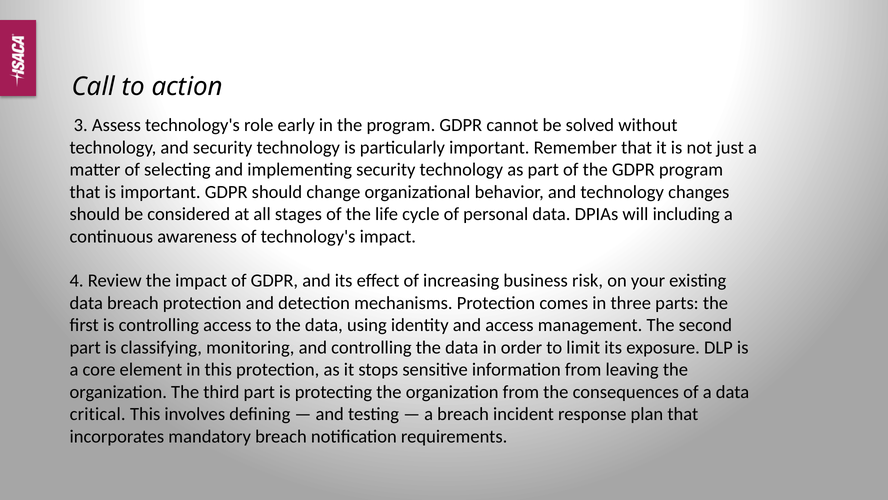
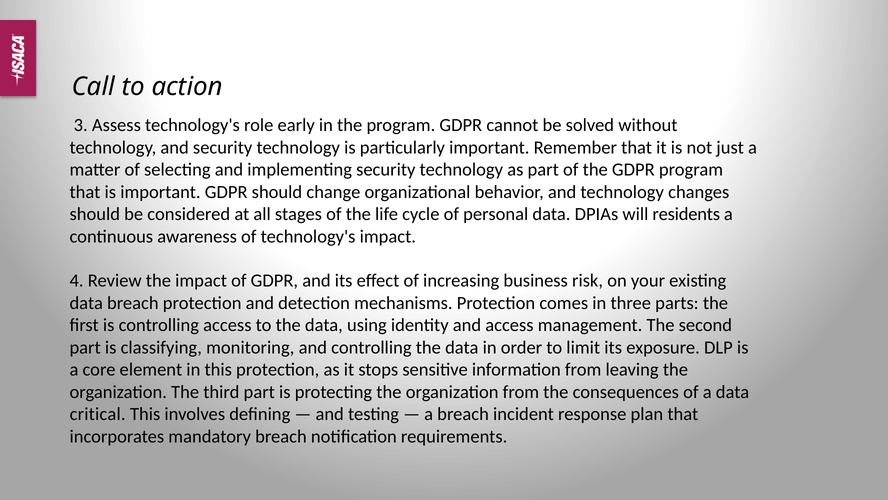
including: including -> residents (686, 214)
